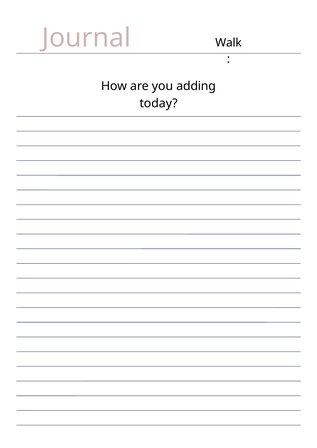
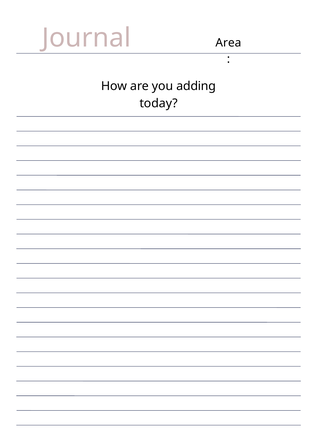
Walk: Walk -> Area (228, 43)
